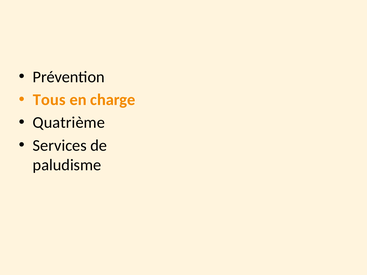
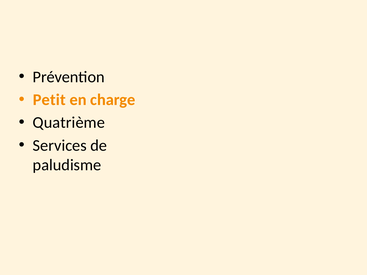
Tous: Tous -> Petit (49, 100)
